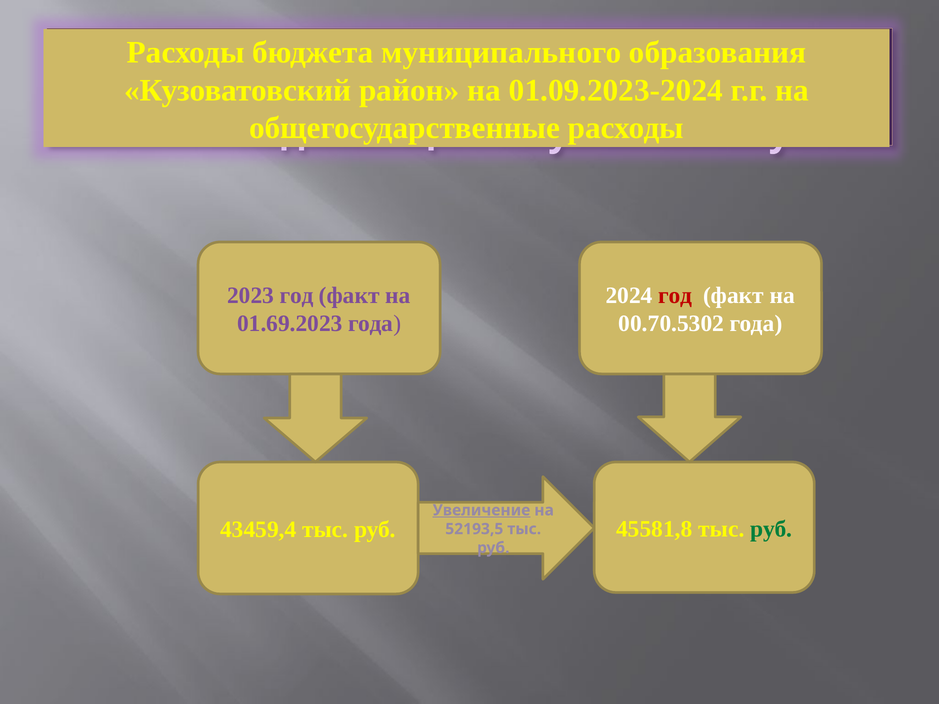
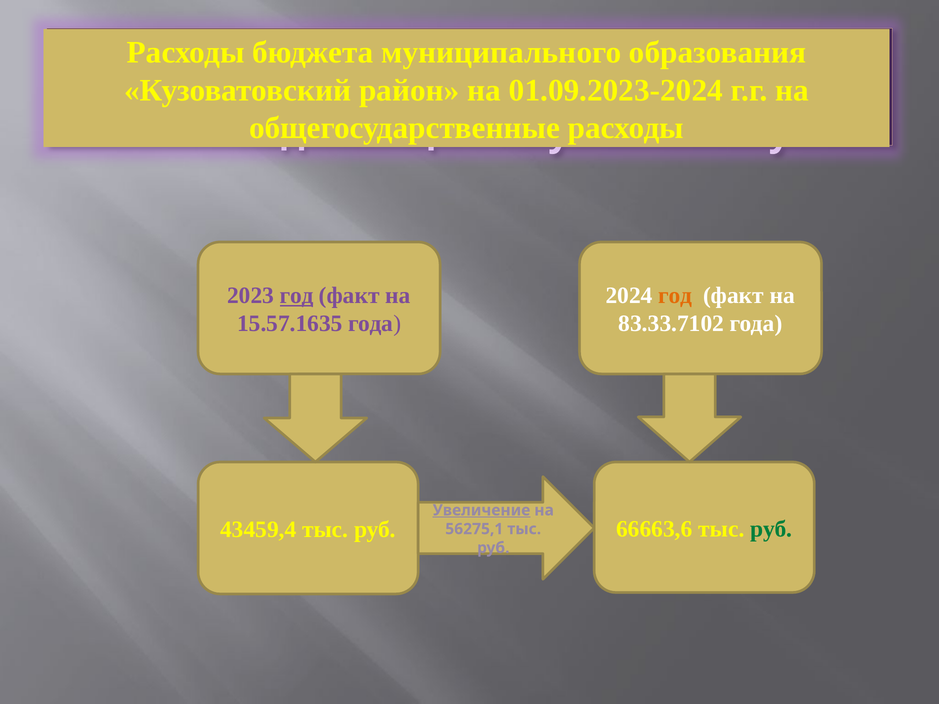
год underline: none -> present (297, 296)
год colour: red -> orange (675, 296)
01.69.2023: 01.69.2023 -> 15.57.1635 (290, 324)
00.70.5302: 00.70.5302 -> 83.33.7102 (671, 324)
45581,8: 45581,8 -> 66663,6 (654, 529)
52193,5: 52193,5 -> 56275,1 (474, 529)
